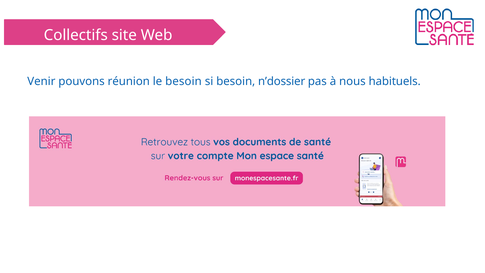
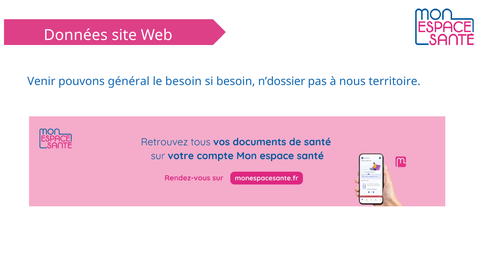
Collectifs: Collectifs -> Données (76, 35)
réunion: réunion -> général (129, 81)
habituels: habituels -> territoire (395, 81)
